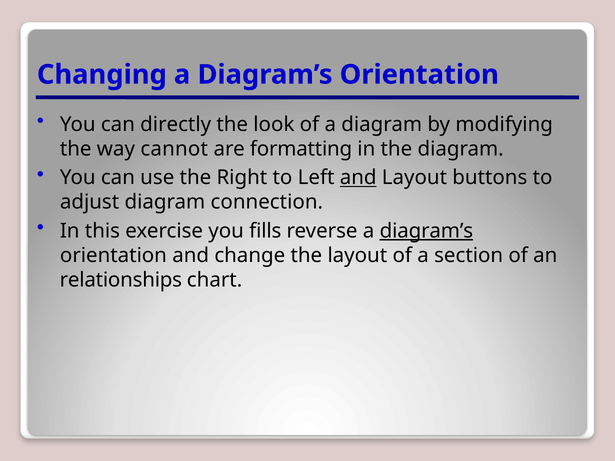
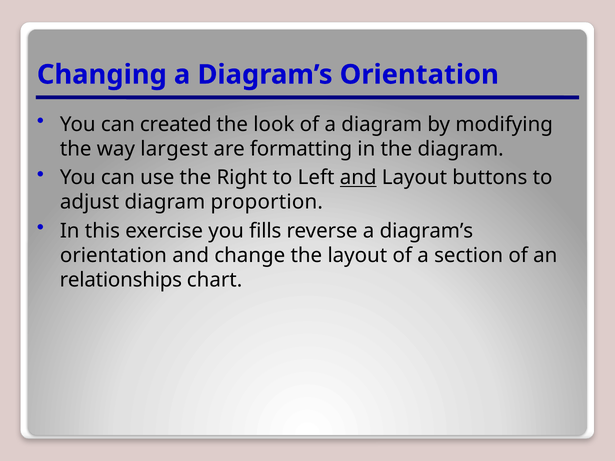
directly: directly -> created (176, 124)
cannot: cannot -> largest (174, 149)
connection: connection -> proportion (267, 202)
diagram’s underline: present -> none (426, 231)
